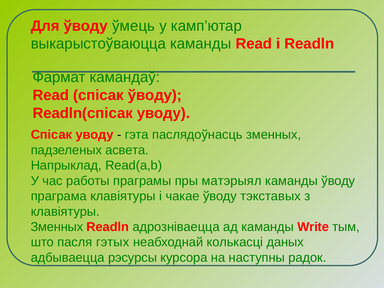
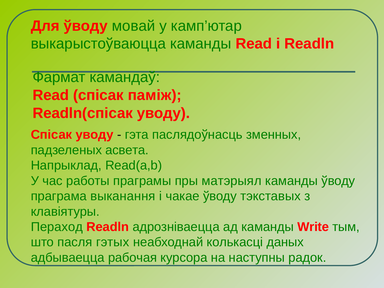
ўмець: ўмець -> мовай (134, 26)
спісак ўводу: ўводу -> паміж (155, 95)
праграма клавіятуры: клавіятуры -> выканання (123, 196)
Зменных: Зменных -> Пераход (57, 227)
рэсурсы: рэсурсы -> рабочая (133, 258)
